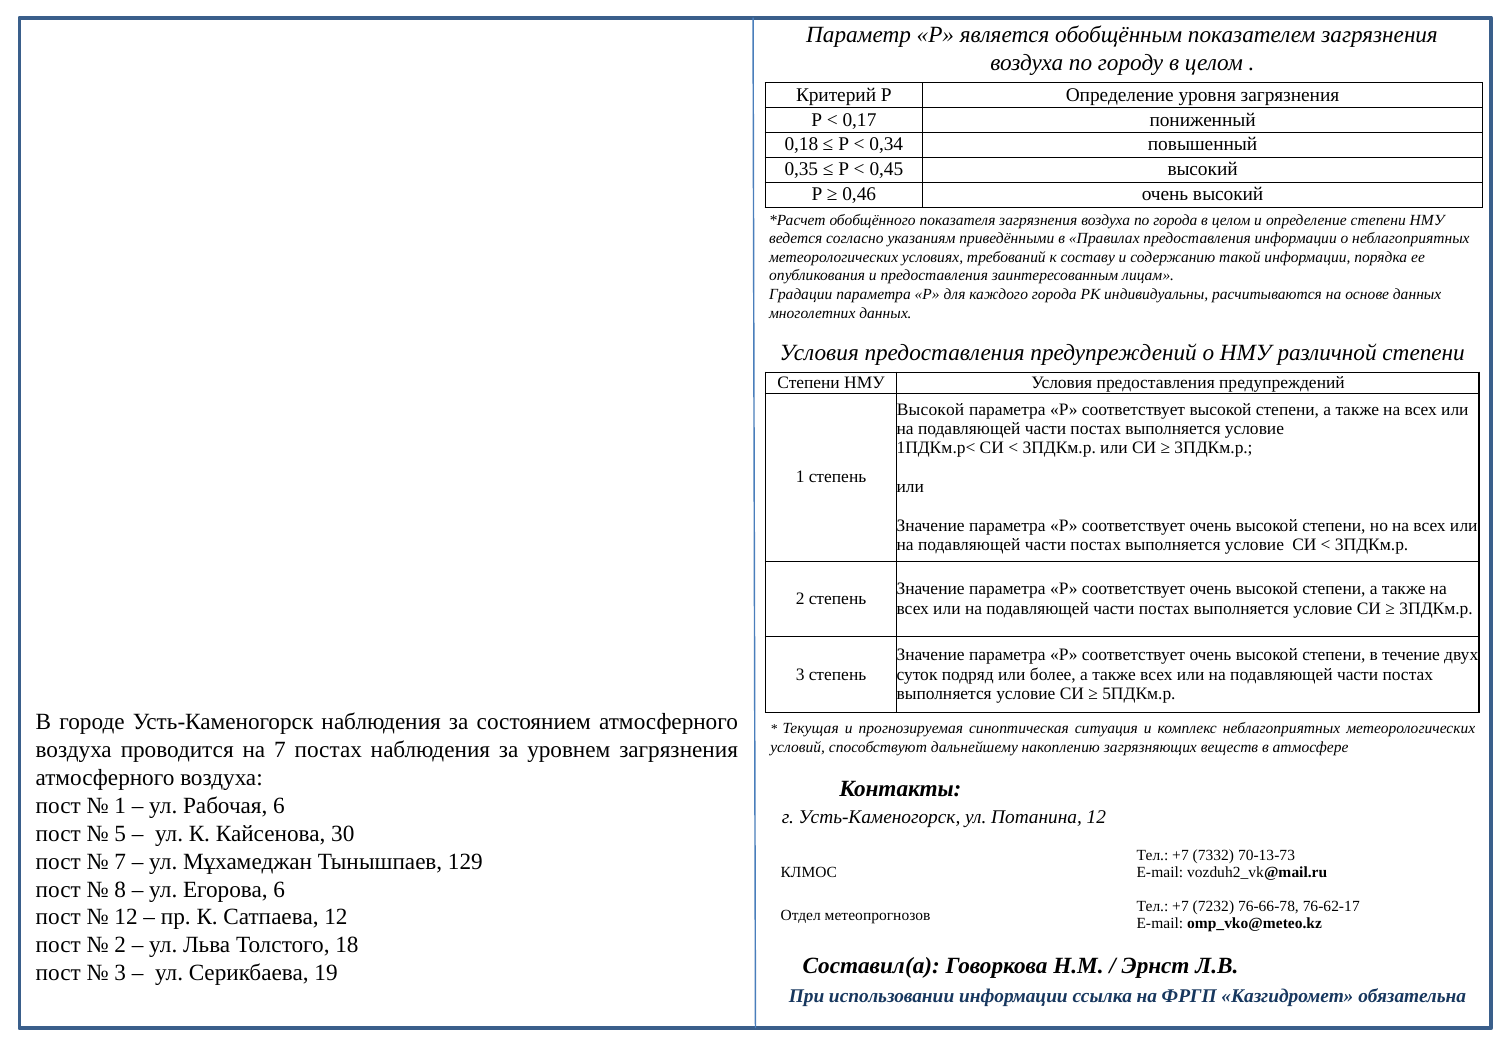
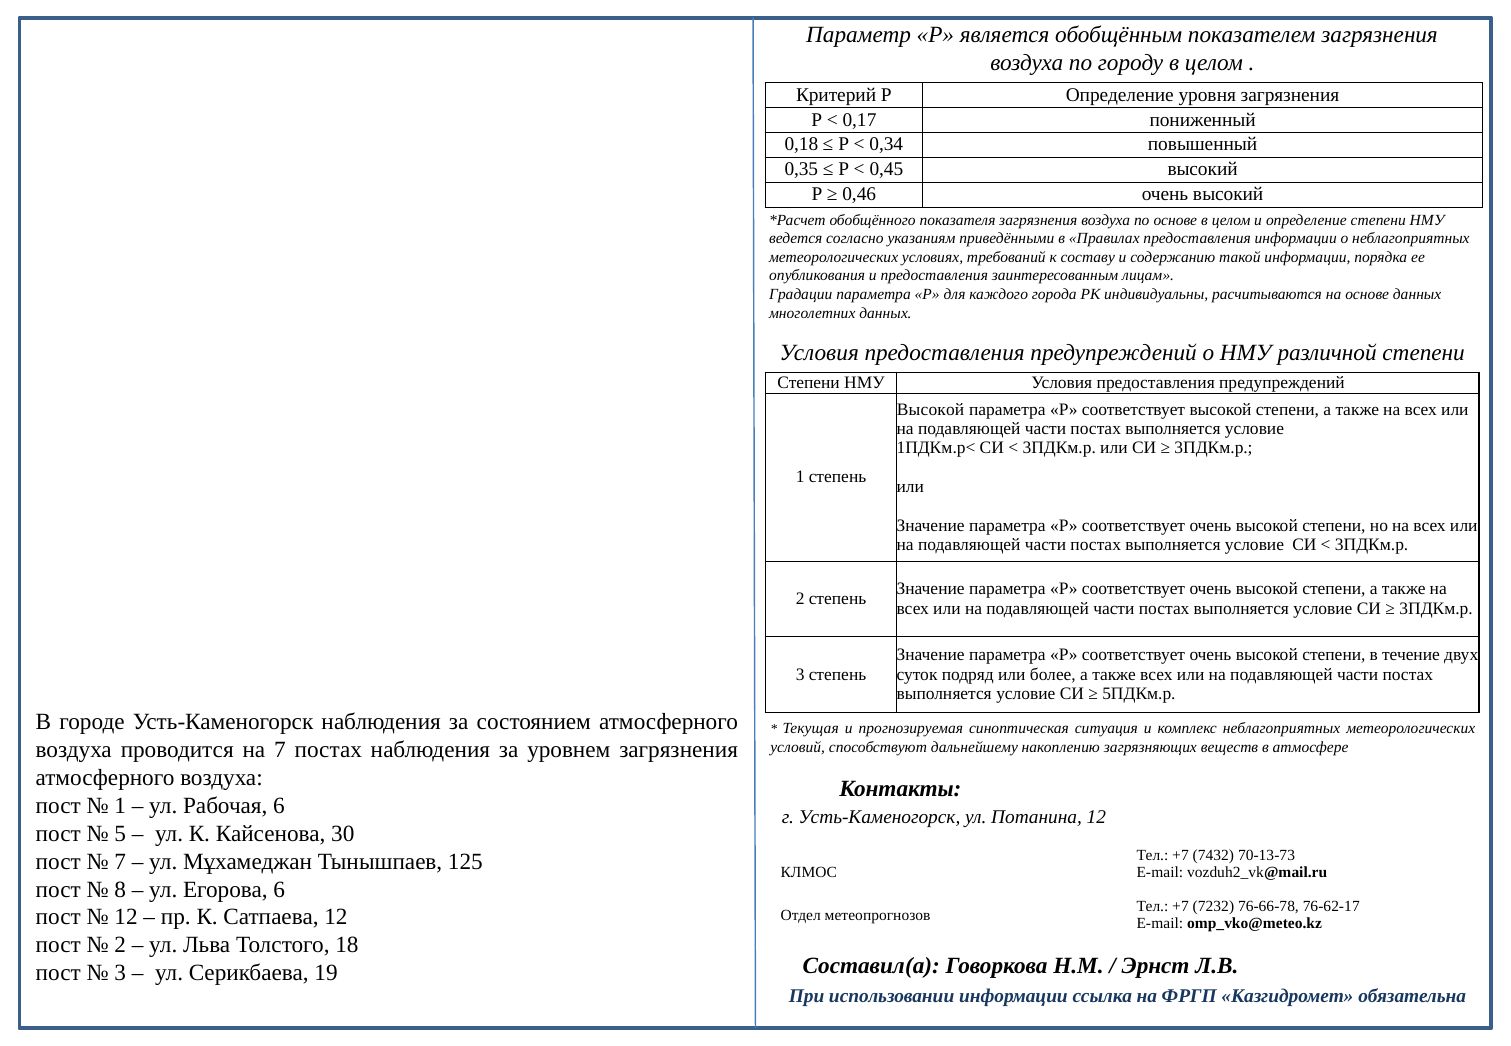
по города: города -> основе (1175, 220)
7332: 7332 -> 7432 (1213, 855)
129: 129 -> 125 (465, 862)
